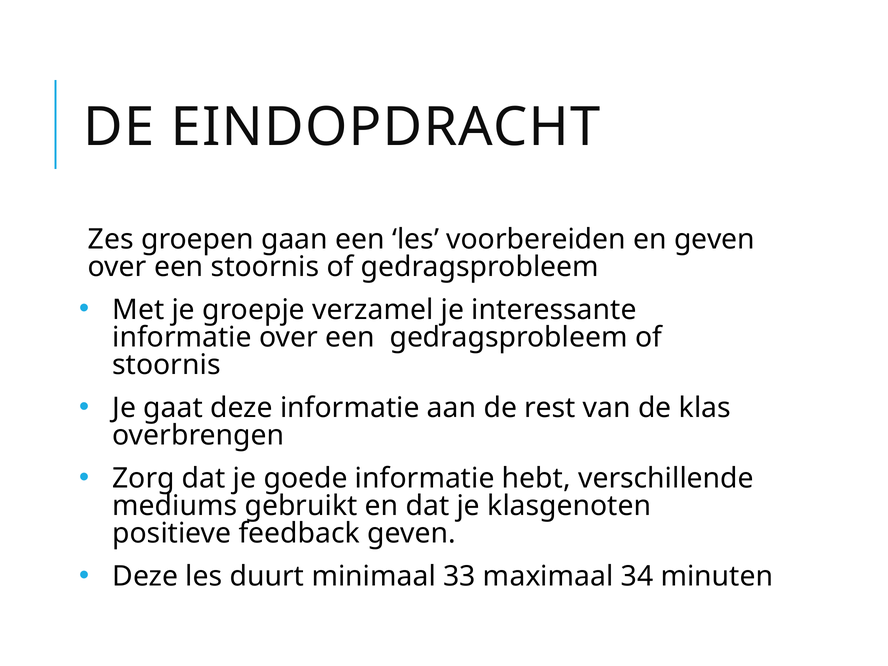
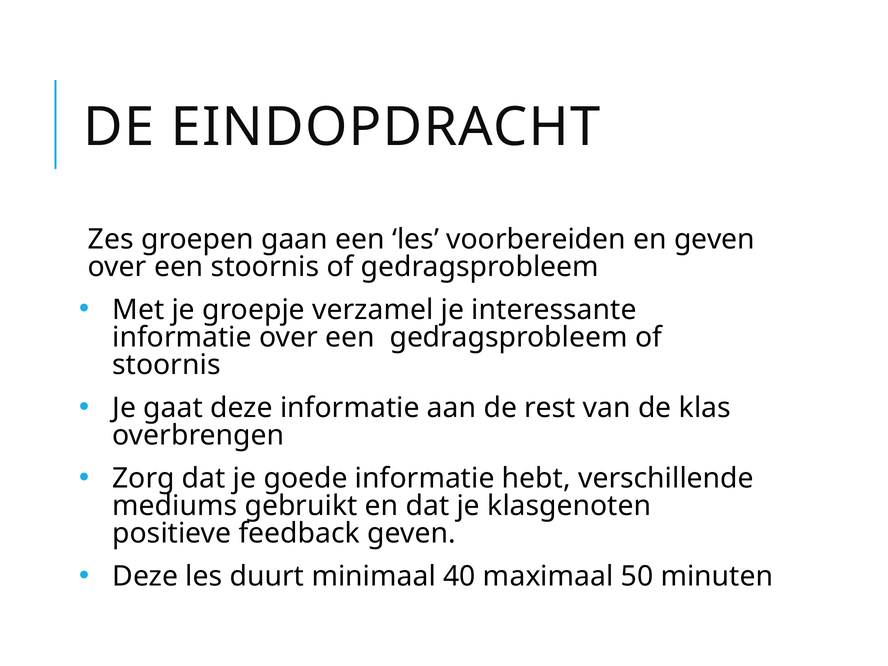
33: 33 -> 40 (459, 577)
34: 34 -> 50 (637, 577)
